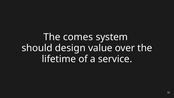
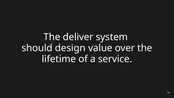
comes: comes -> deliver (78, 37)
